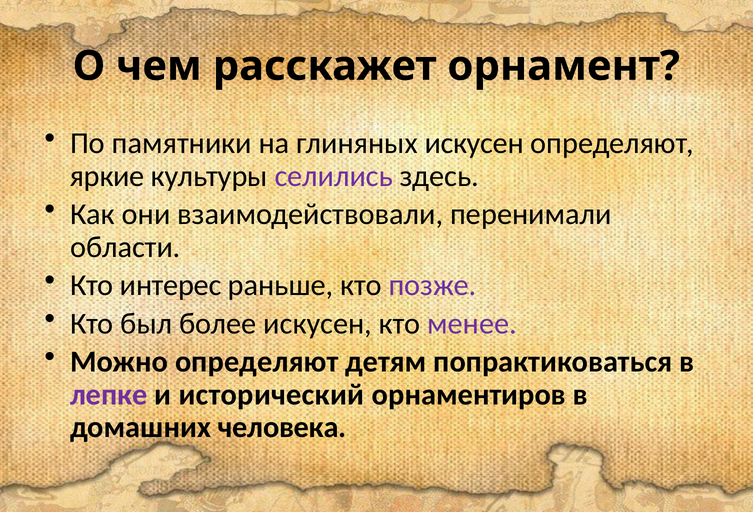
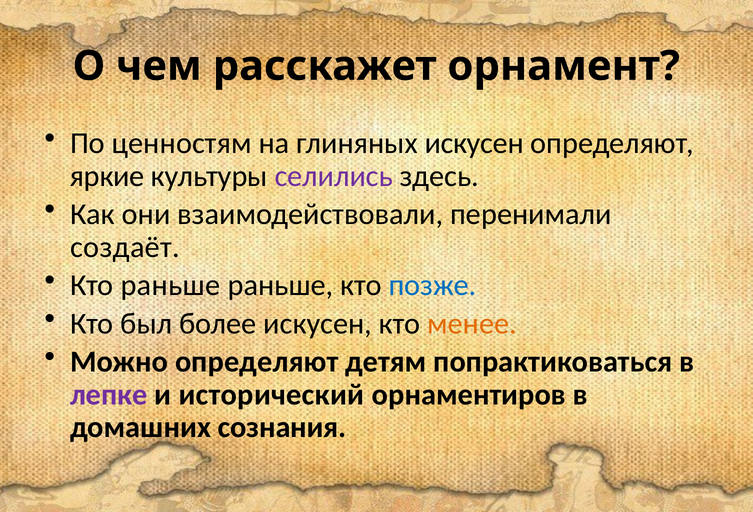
памятники: памятники -> ценностям (182, 143)
области: области -> создаёт (125, 247)
Кто интерес: интерес -> раньше (170, 285)
позже colour: purple -> blue (433, 285)
менее colour: purple -> orange (472, 324)
человека: человека -> сознания (282, 428)
